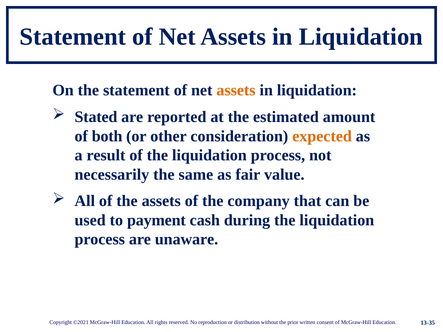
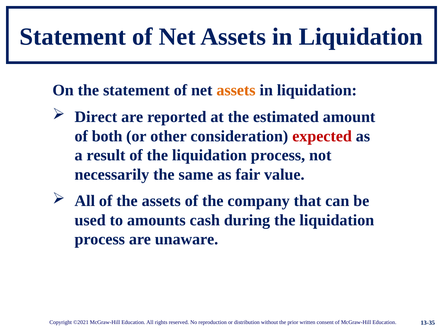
Stated: Stated -> Direct (96, 117)
expected colour: orange -> red (322, 136)
payment: payment -> amounts (156, 220)
